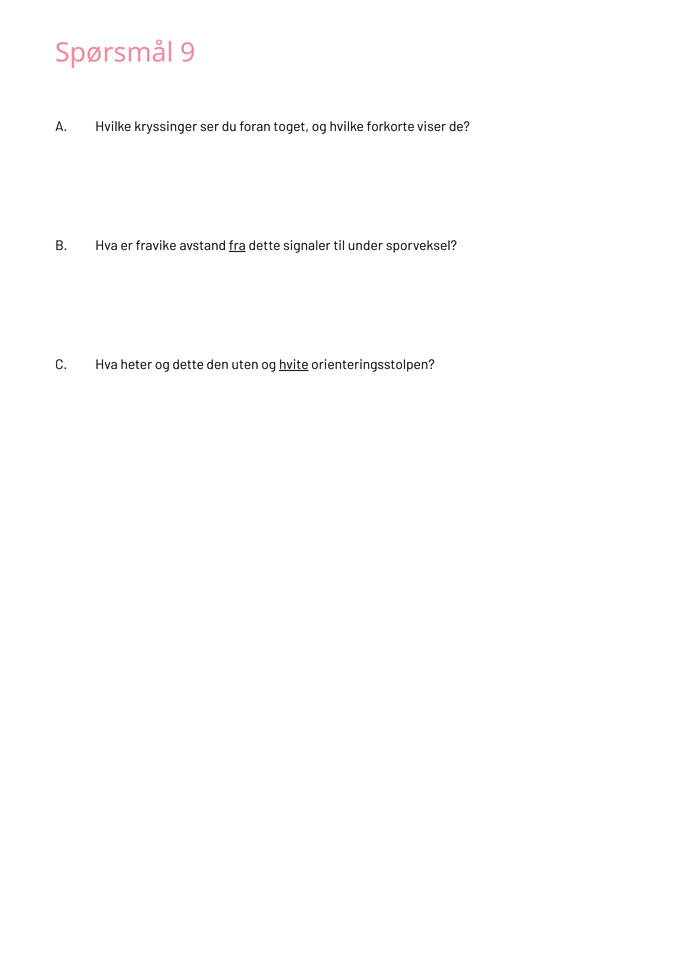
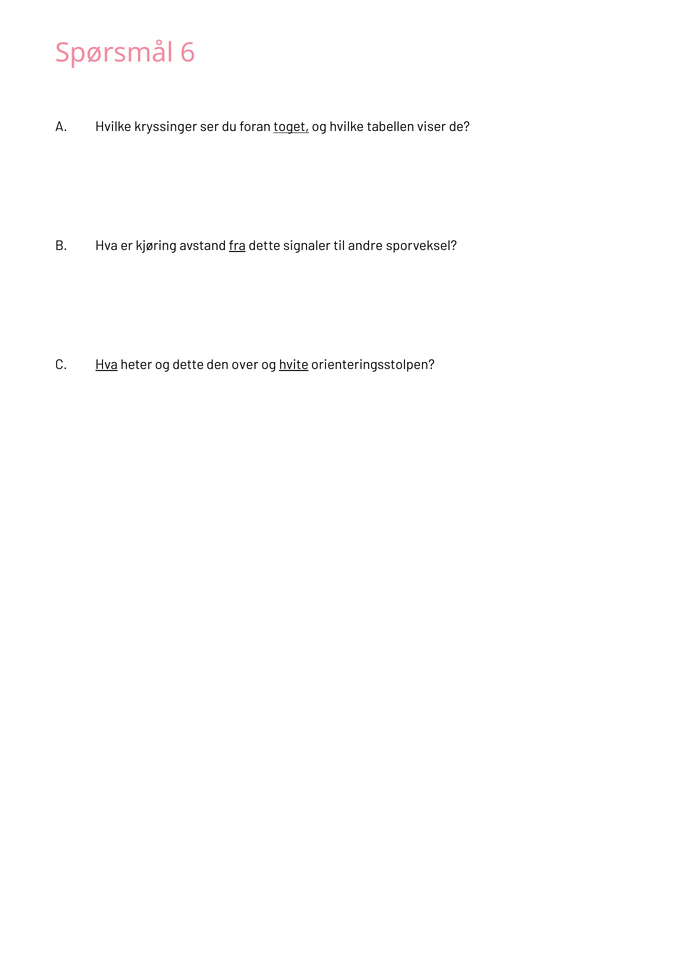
9: 9 -> 6 (188, 53)
toget underline: none -> present (291, 127)
forkorte: forkorte -> tabellen (391, 127)
fravike: fravike -> kjøring (156, 246)
under: under -> andre (365, 246)
Hva underline: none -> present (107, 365)
uten: uten -> over (245, 365)
